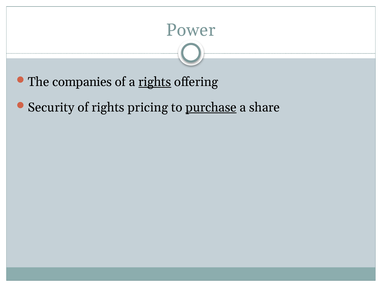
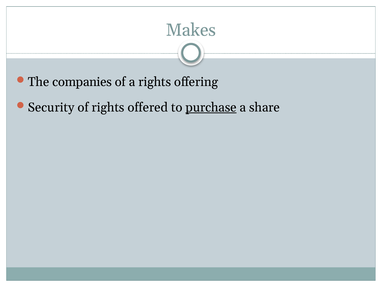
Power: Power -> Makes (191, 30)
rights underline: present -> none (155, 82)
pricing: pricing -> offered (148, 107)
